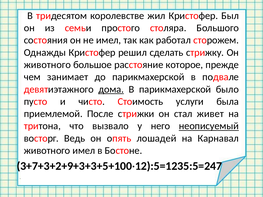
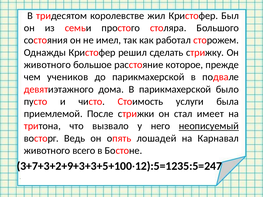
занимает: занимает -> учеников (68, 77)
дома underline: present -> none (111, 89)
живет: живет -> имеет (210, 114)
животного имел: имел -> всего (84, 151)
